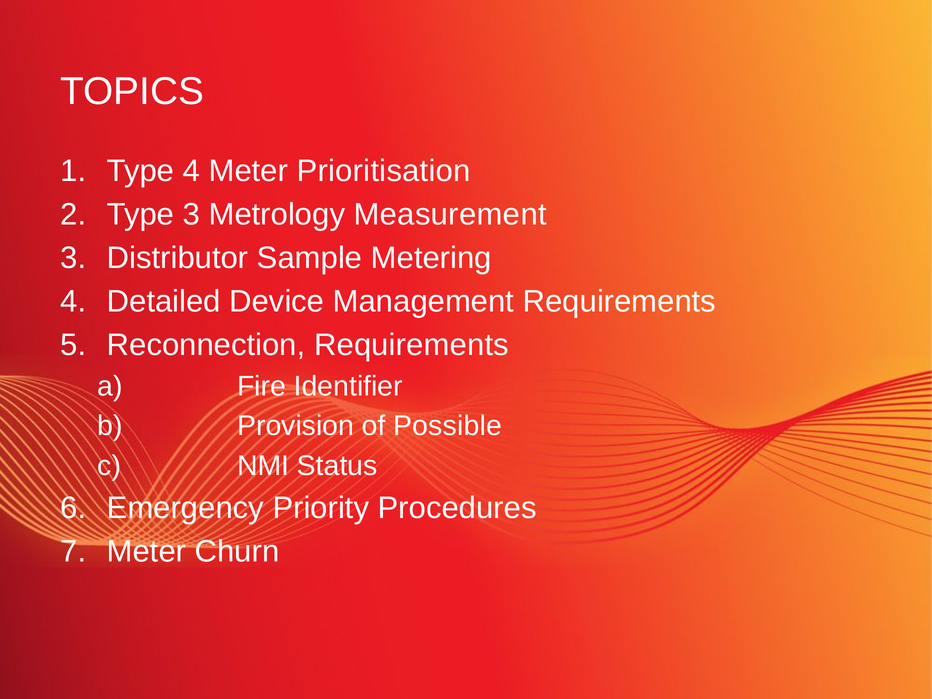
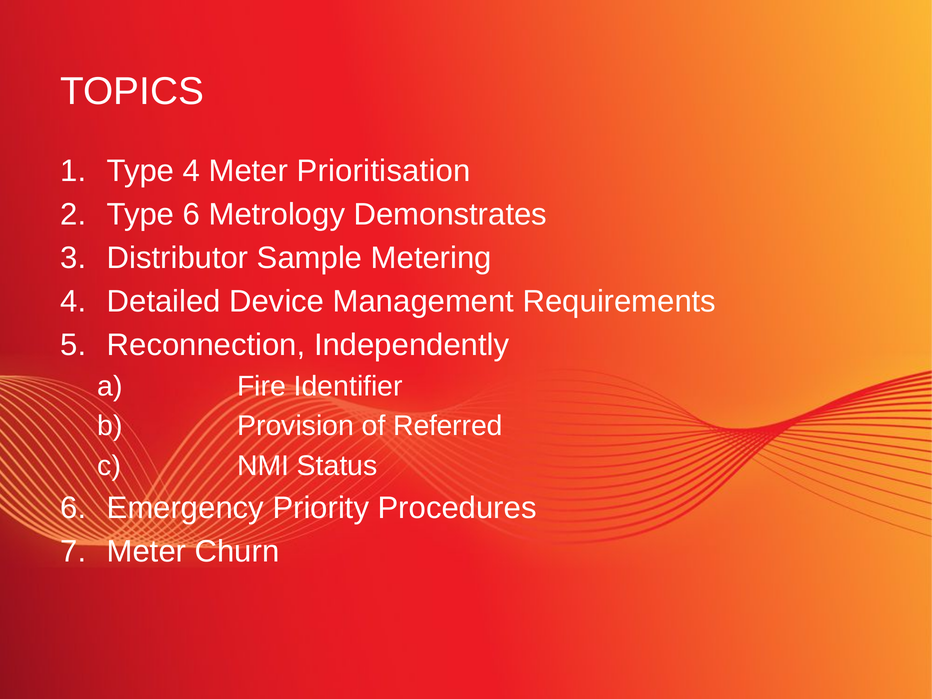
Type 3: 3 -> 6 (191, 215)
Measurement: Measurement -> Demonstrates (450, 215)
Reconnection Requirements: Requirements -> Independently (412, 345)
Possible: Possible -> Referred (448, 426)
